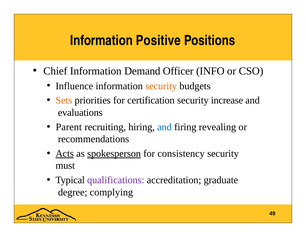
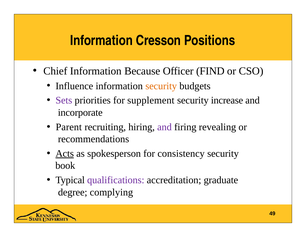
Positive: Positive -> Cresson (158, 40)
Demand: Demand -> Because (142, 71)
INFO: INFO -> FIND (210, 71)
Sets colour: orange -> purple (64, 100)
certification: certification -> supplement (151, 100)
evaluations: evaluations -> incorporate (80, 112)
and colour: blue -> purple (164, 127)
spokesperson underline: present -> none (114, 153)
must: must -> book (65, 165)
